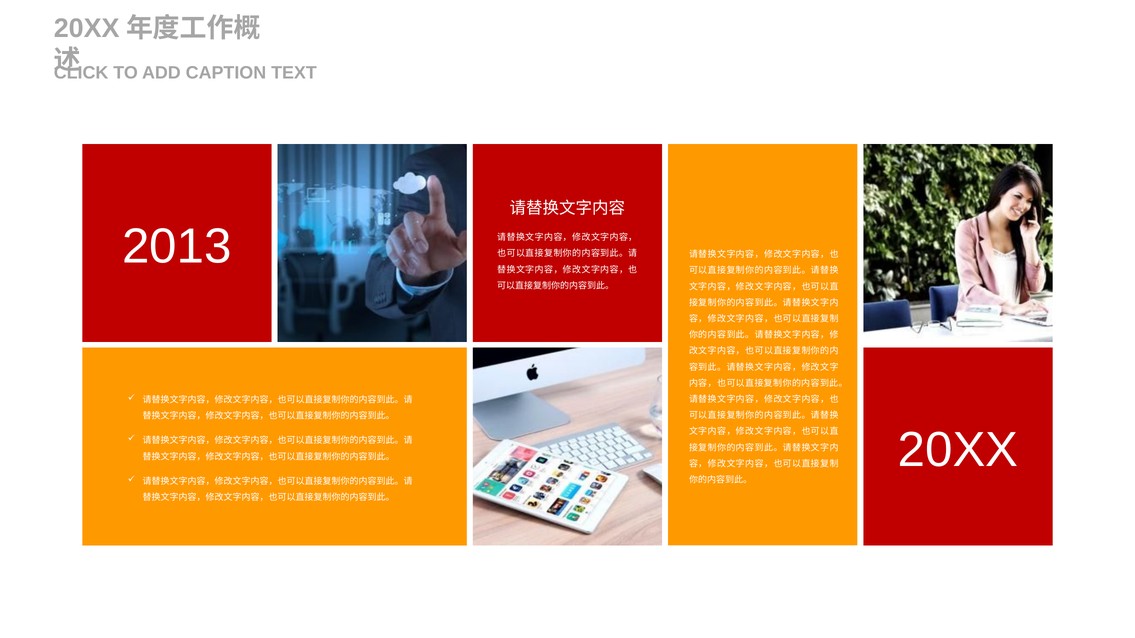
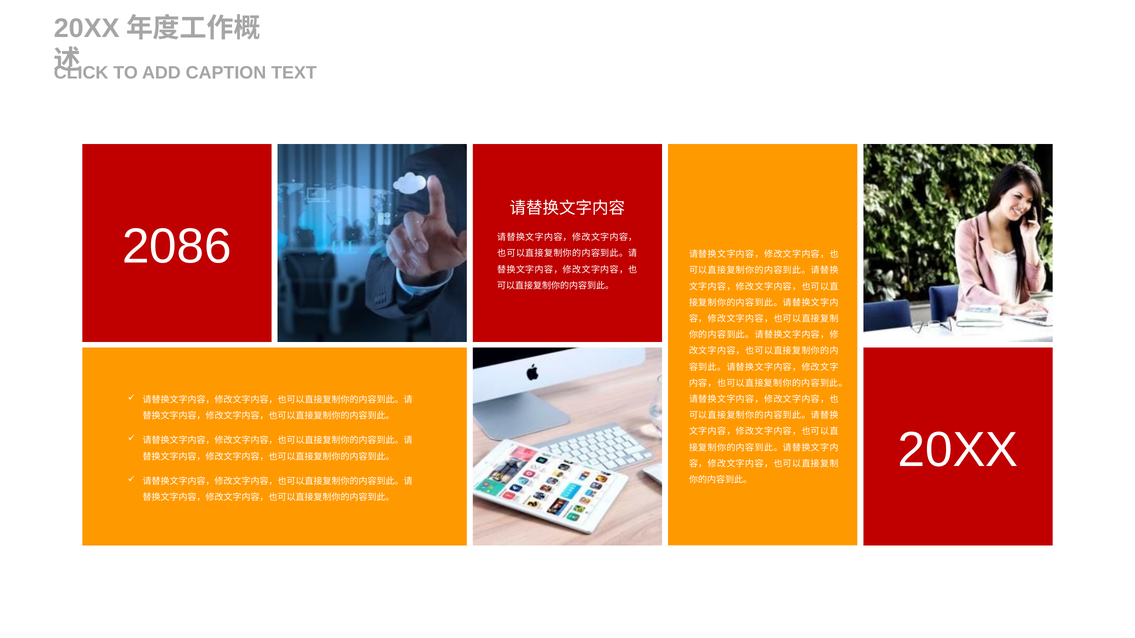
2013: 2013 -> 2086 (177, 247)
